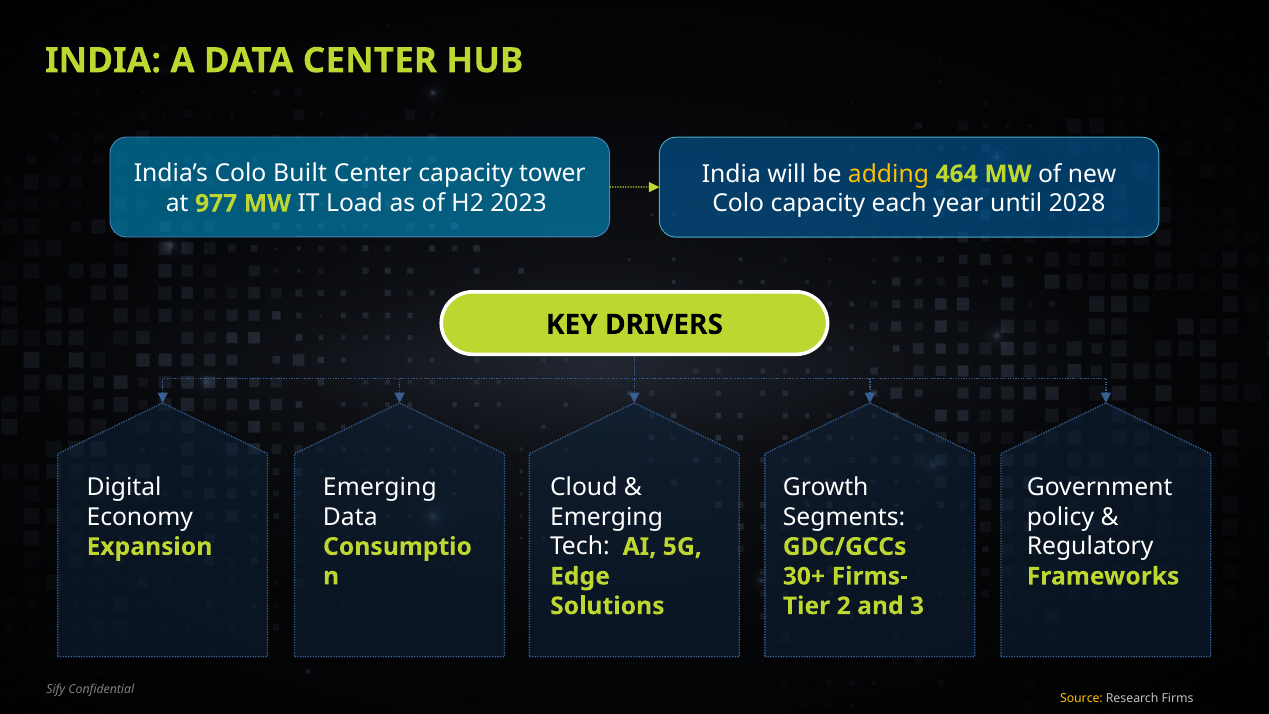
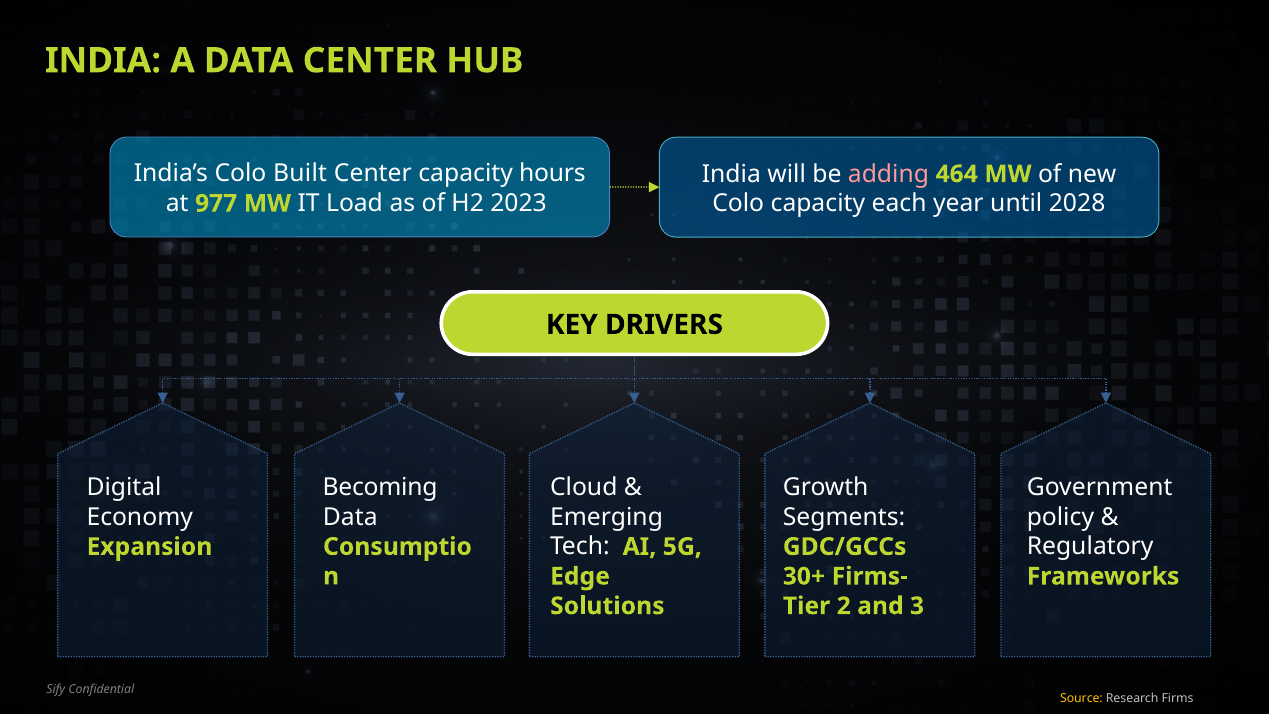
tower: tower -> hours (552, 174)
adding colour: yellow -> pink (888, 174)
Emerging: Emerging -> Becoming (380, 487)
